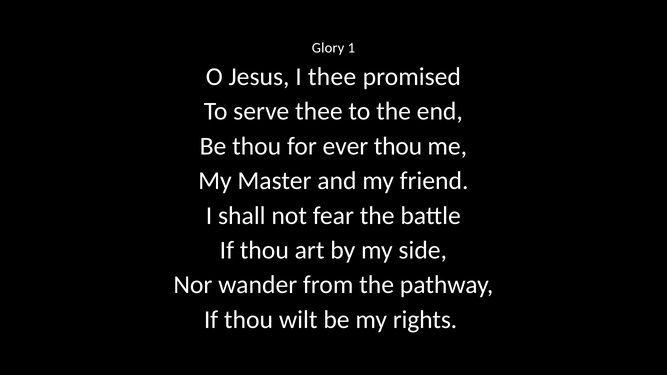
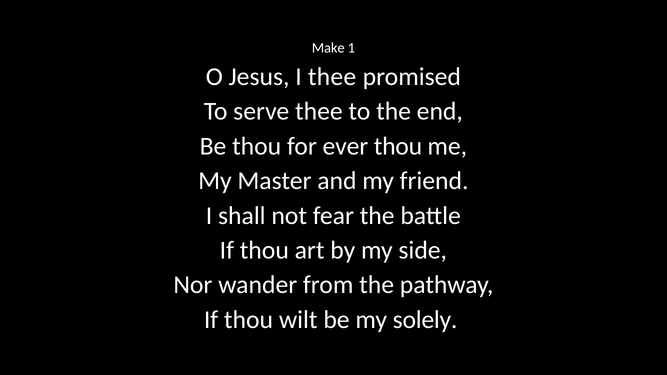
Glory: Glory -> Make (328, 48)
rights: rights -> solely (425, 320)
